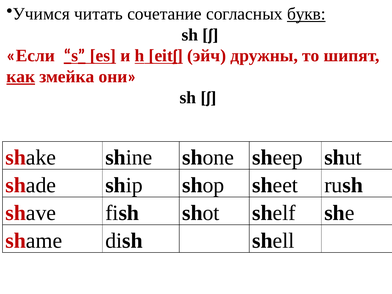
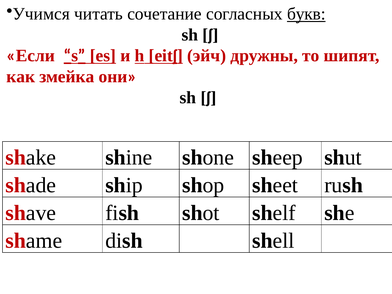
как underline: present -> none (21, 77)
